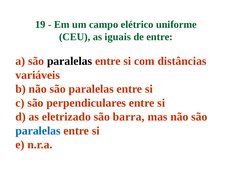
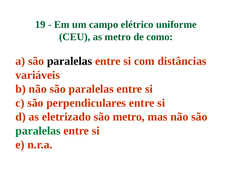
as iguais: iguais -> metro (118, 37)
de entre: entre -> como (160, 37)
são barra: barra -> metro (129, 117)
paralelas colour: blue -> green (38, 131)
